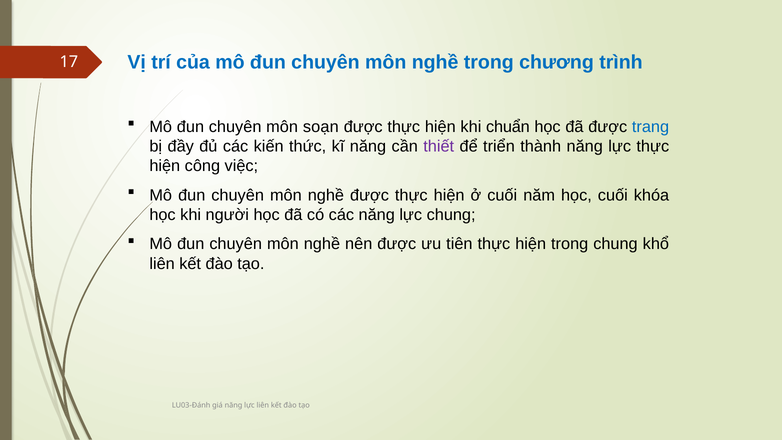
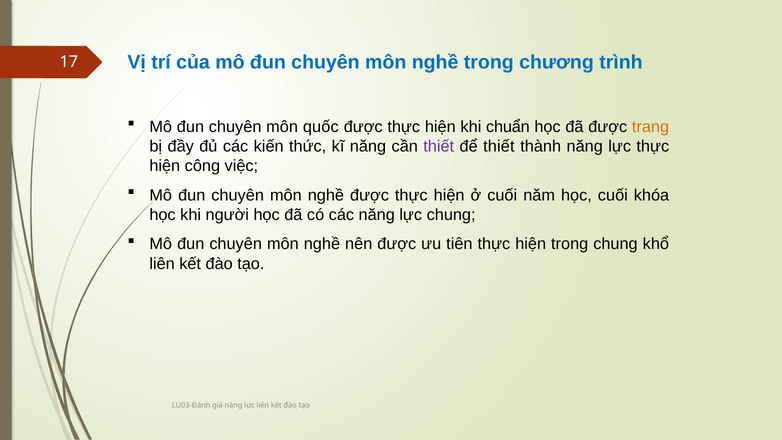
soạn: soạn -> quốc (321, 127)
trang colour: blue -> orange (651, 127)
để triển: triển -> thiết (499, 146)
